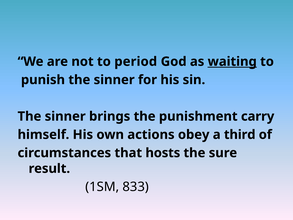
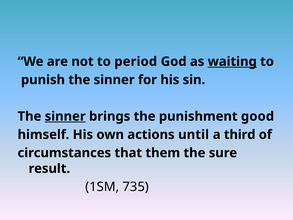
sinner underline: none -> present (65, 116)
carry: carry -> good (258, 116)
obey: obey -> until (194, 134)
hosts: hosts -> them (163, 153)
833: 833 -> 735 (136, 187)
